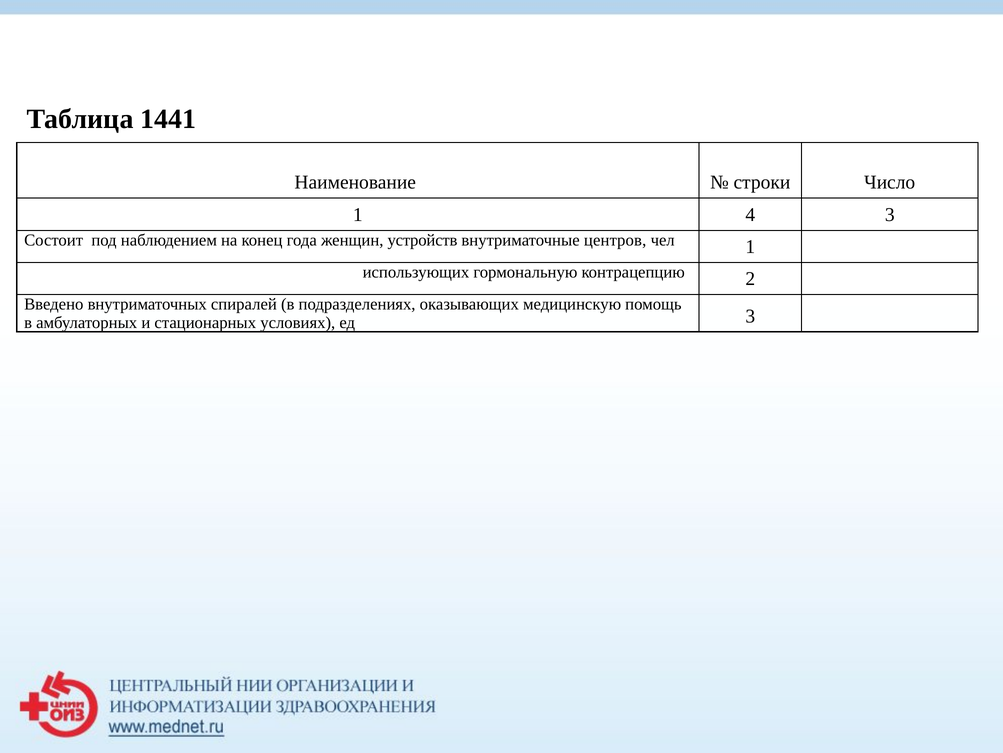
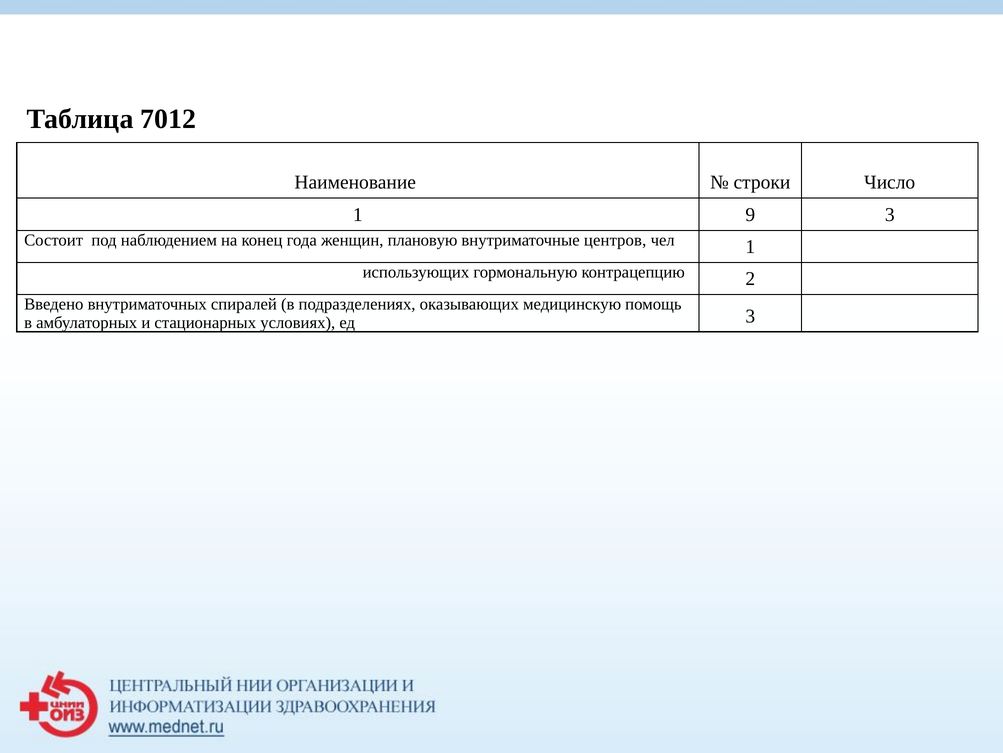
1441: 1441 -> 7012 (168, 119)
4: 4 -> 9 (750, 215)
устройств: устройств -> плановую (423, 240)
